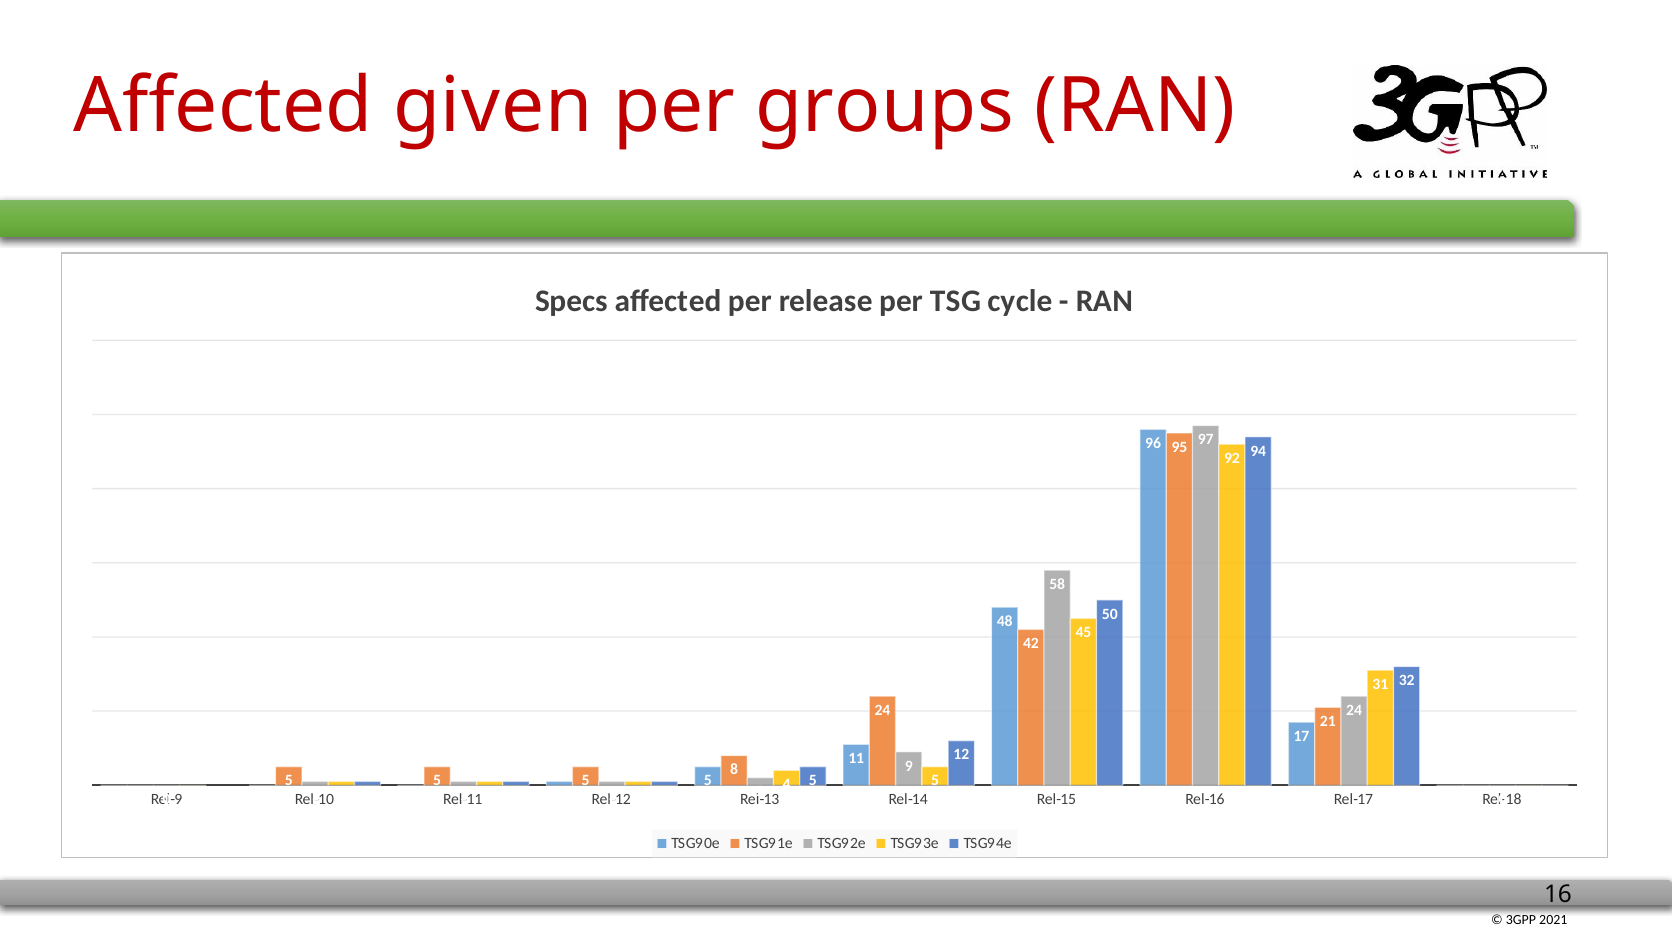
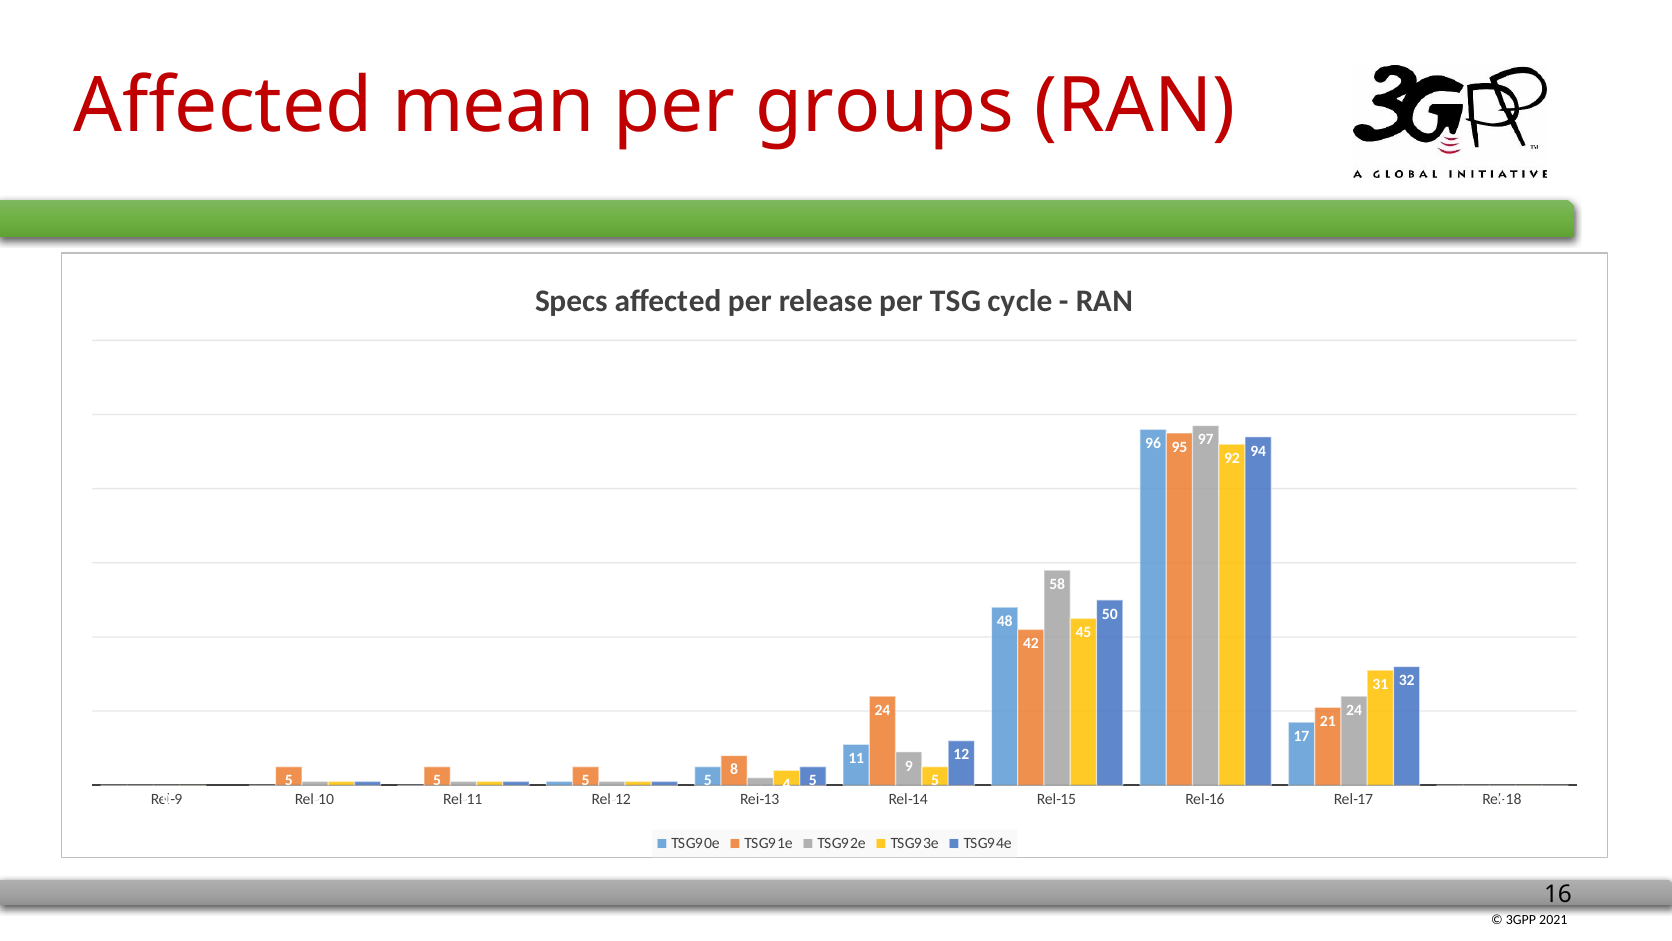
given: given -> mean (494, 106)
